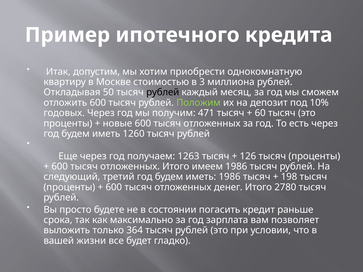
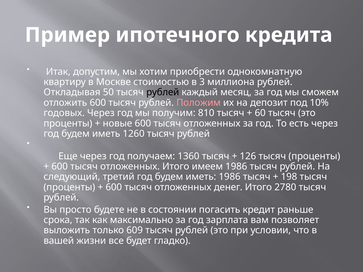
Положим colour: light green -> pink (198, 103)
471: 471 -> 810 (206, 113)
1263: 1263 -> 1360 (188, 156)
364: 364 -> 609 (135, 231)
